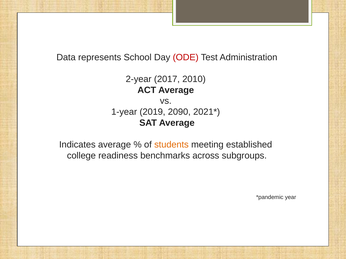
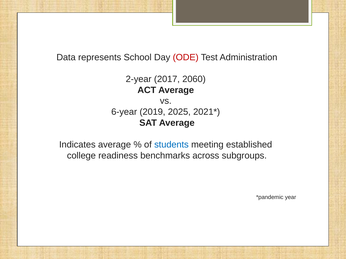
2010: 2010 -> 2060 (194, 79)
1-year: 1-year -> 6-year (124, 112)
2090: 2090 -> 2025 (179, 112)
students colour: orange -> blue (171, 145)
